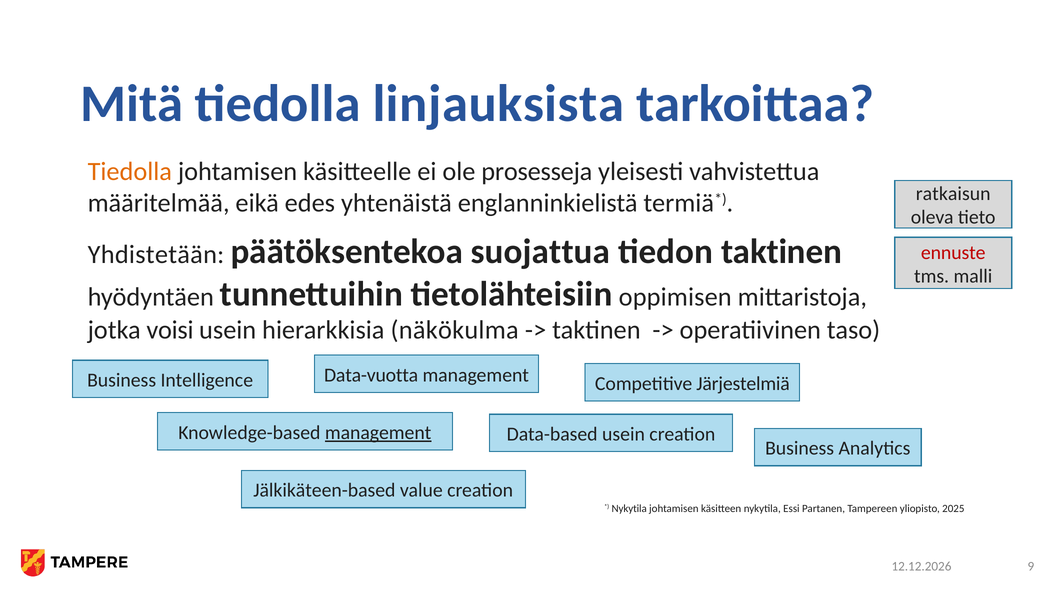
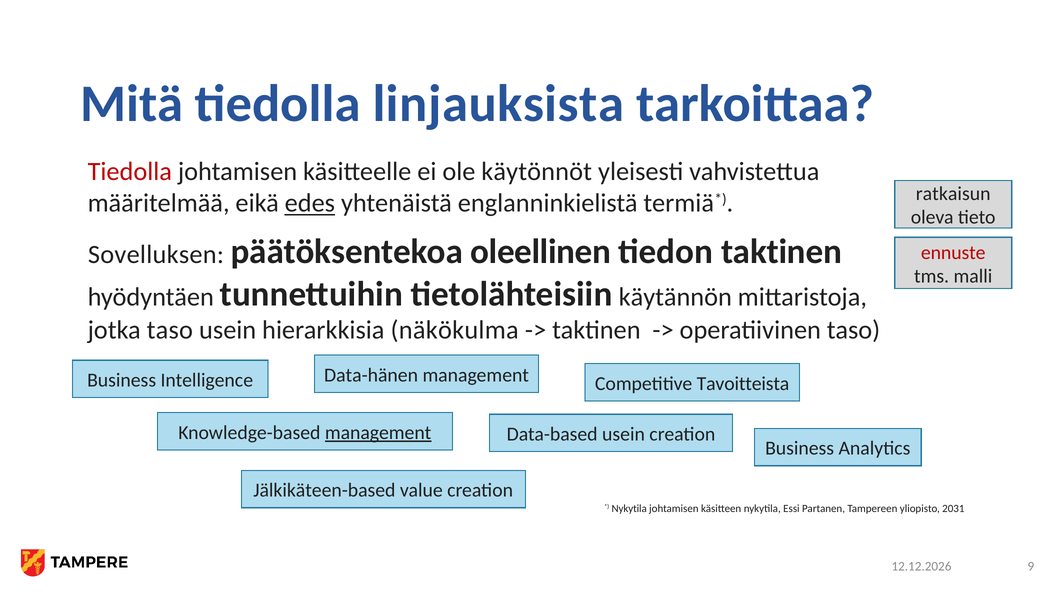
Tiedolla colour: orange -> red (130, 172)
prosesseja: prosesseja -> käytönnöt (537, 172)
edes underline: none -> present (310, 203)
Yhdistetään: Yhdistetään -> Sovelluksen (156, 255)
suojattua: suojattua -> oleellinen (541, 252)
oppimisen: oppimisen -> käytännön (675, 297)
jotka voisi: voisi -> taso (170, 330)
Data-vuotta: Data-vuotta -> Data-hänen (371, 375)
Järjestelmiä: Järjestelmiä -> Tavoitteista (743, 384)
2025: 2025 -> 2031 (953, 508)
